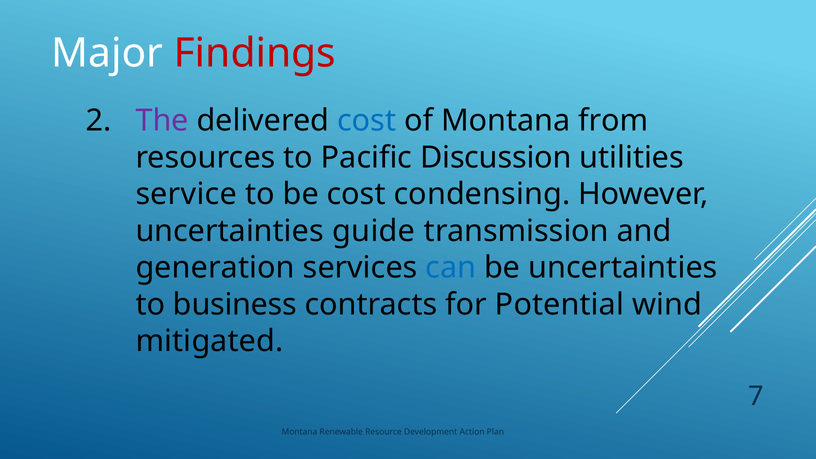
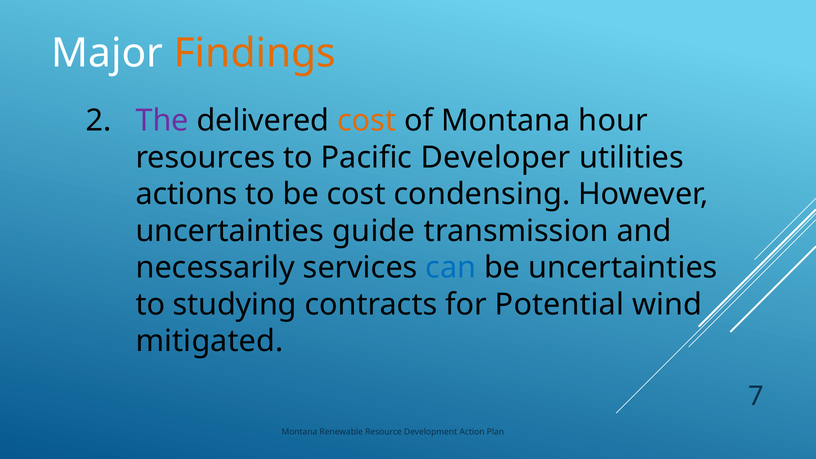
Findings colour: red -> orange (255, 54)
cost colour: blue -> orange (367, 121)
from: from -> hour (613, 121)
Discussion: Discussion -> Developer (496, 158)
service: service -> actions (186, 194)
generation: generation -> necessarily (215, 268)
business: business -> studying (235, 304)
